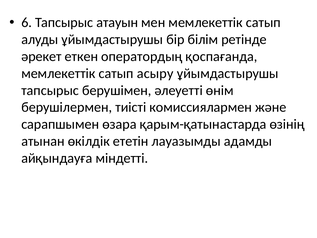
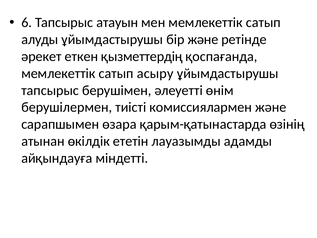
бір білім: білім -> және (203, 39)
оператордың: оператордың -> қызметтердің (142, 56)
